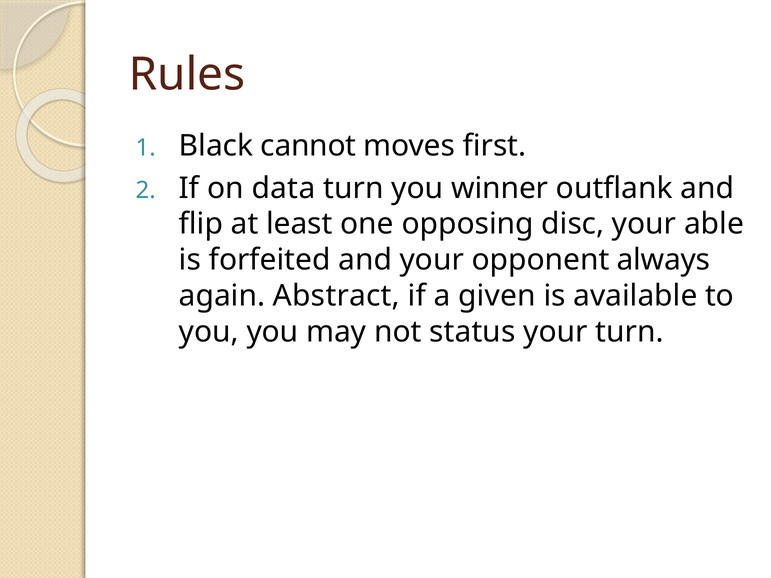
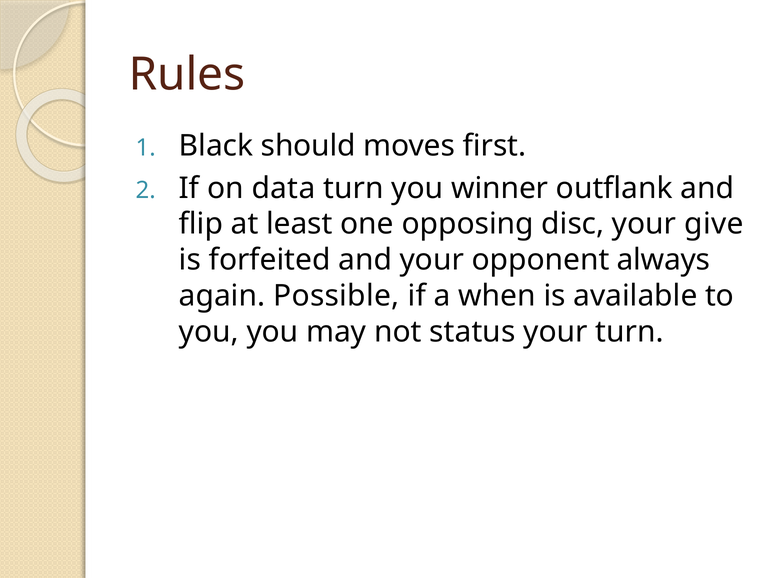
cannot: cannot -> should (308, 146)
able: able -> give (714, 224)
Abstract: Abstract -> Possible (336, 296)
given: given -> when (497, 296)
